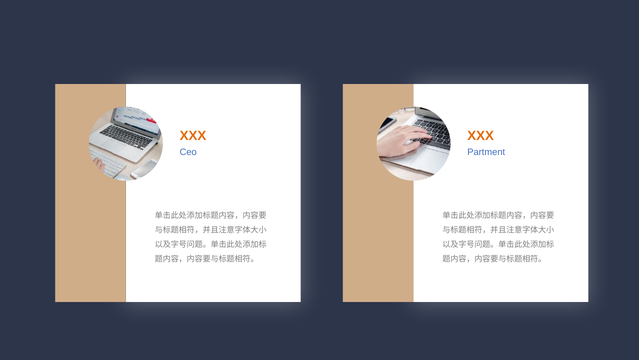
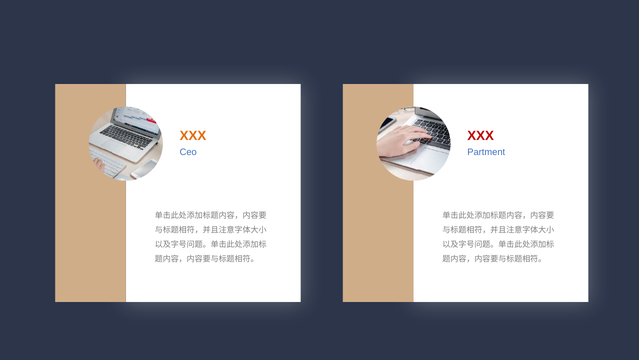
XXX colour: orange -> red (481, 136)
